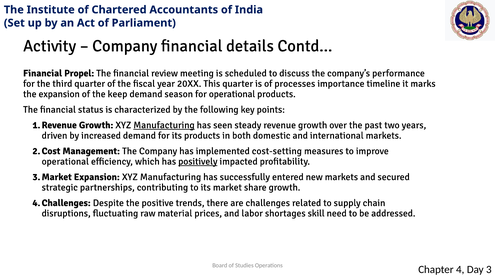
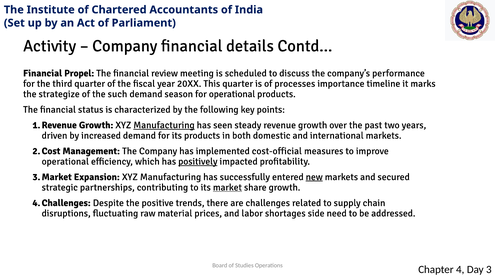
the expansion: expansion -> strategize (59, 94)
keep: keep -> such (117, 94)
cost-setting: cost-setting -> cost-official (277, 151)
new underline: none -> present (314, 177)
market underline: none -> present (227, 188)
skill: skill -> side (316, 214)
